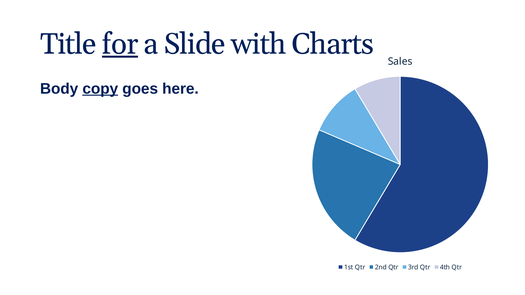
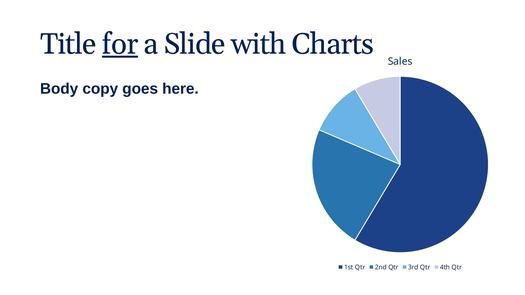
copy underline: present -> none (100, 89)
